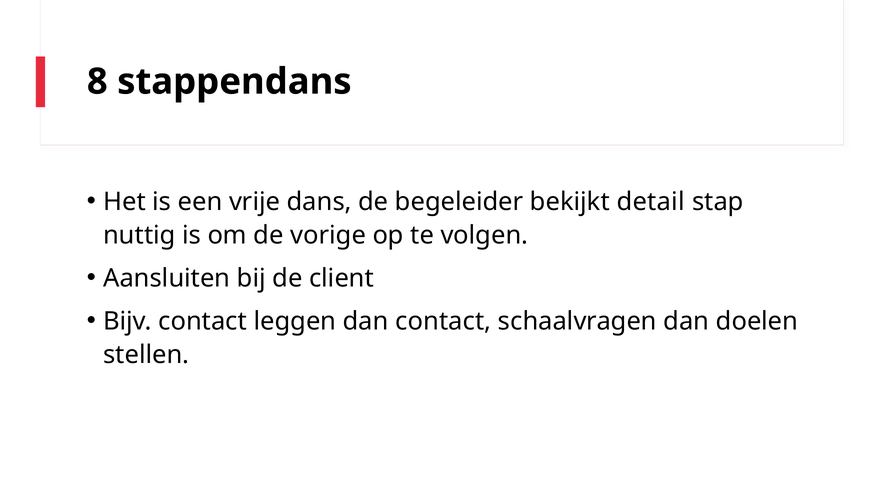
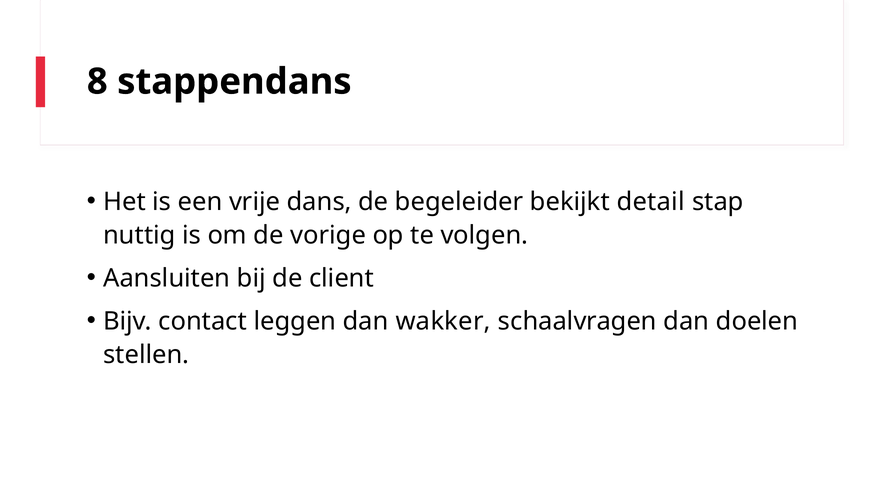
dan contact: contact -> wakker (443, 321)
